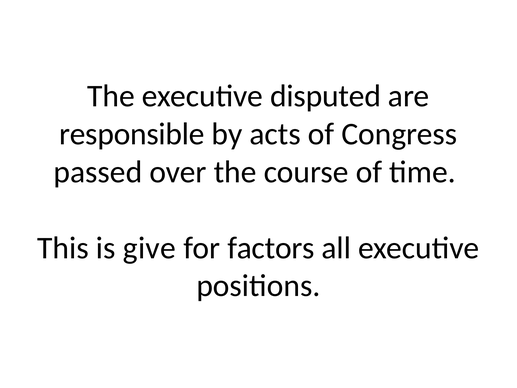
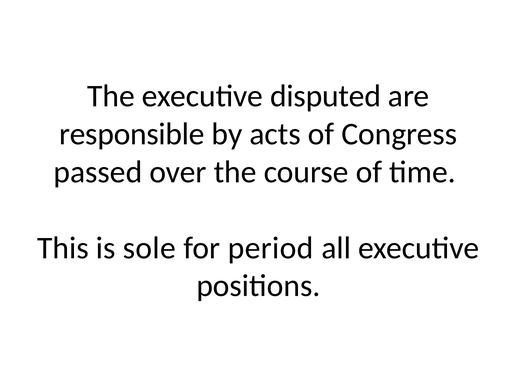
give: give -> sole (149, 248)
factors: factors -> period (271, 248)
